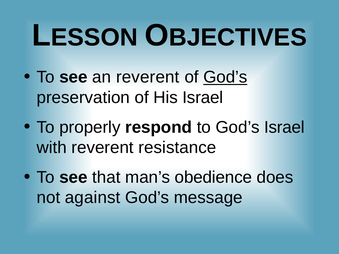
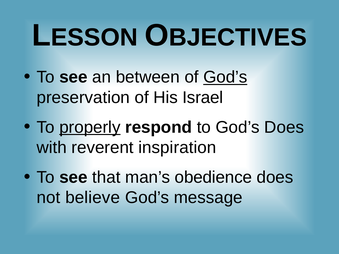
an reverent: reverent -> between (148, 77)
properly underline: none -> present (90, 127)
God’s Israel: Israel -> Does (284, 127)
resistance: resistance -> inspiration (177, 148)
against: against -> believe (93, 198)
